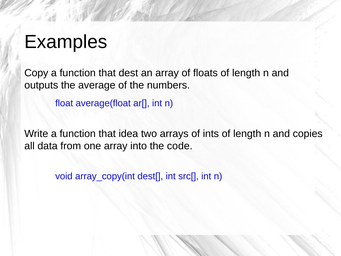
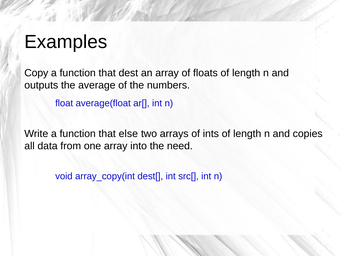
idea: idea -> else (128, 133)
code: code -> need (180, 146)
